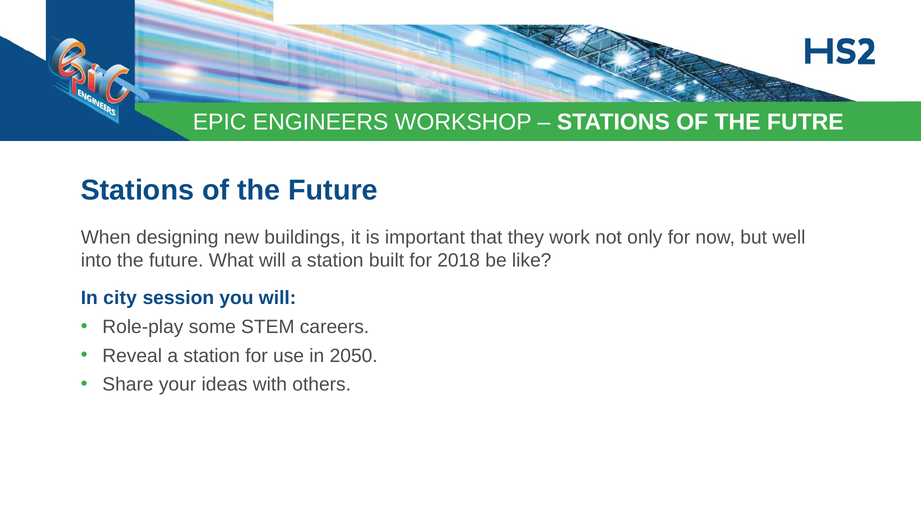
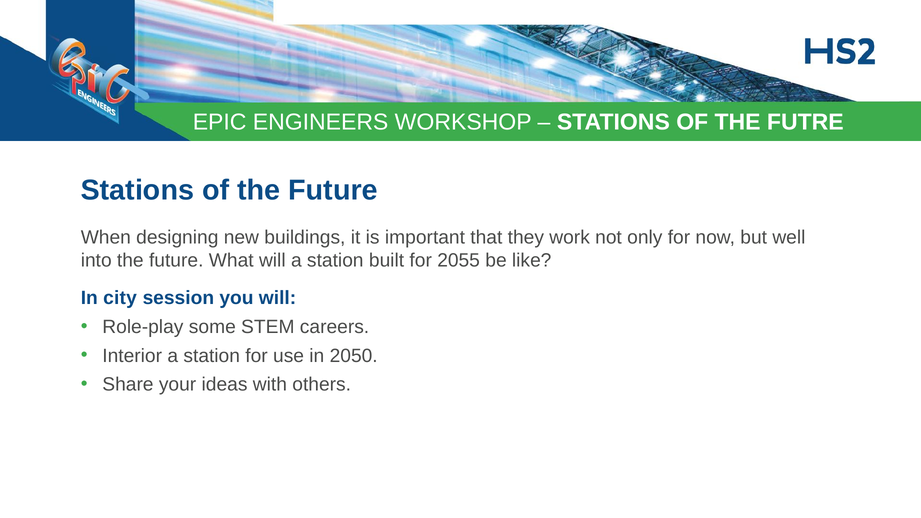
2018: 2018 -> 2055 (459, 261)
Reveal: Reveal -> Interior (132, 356)
